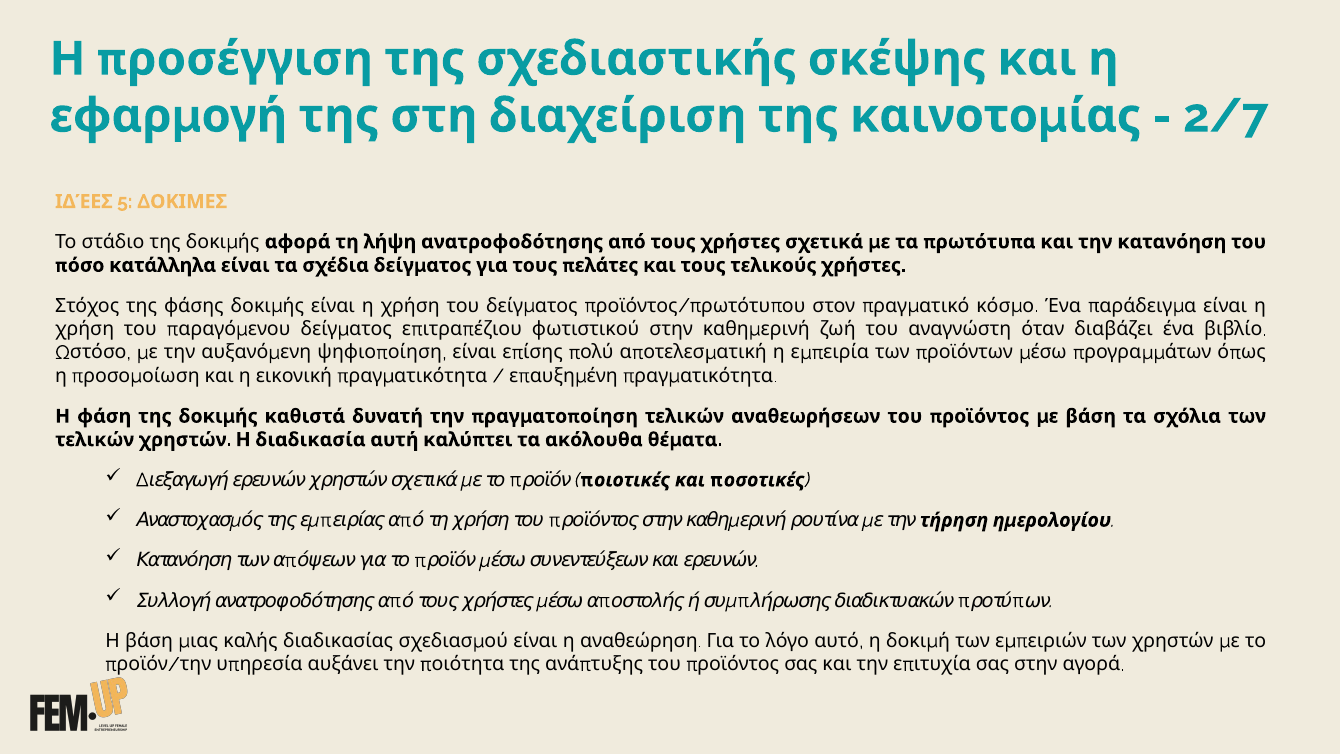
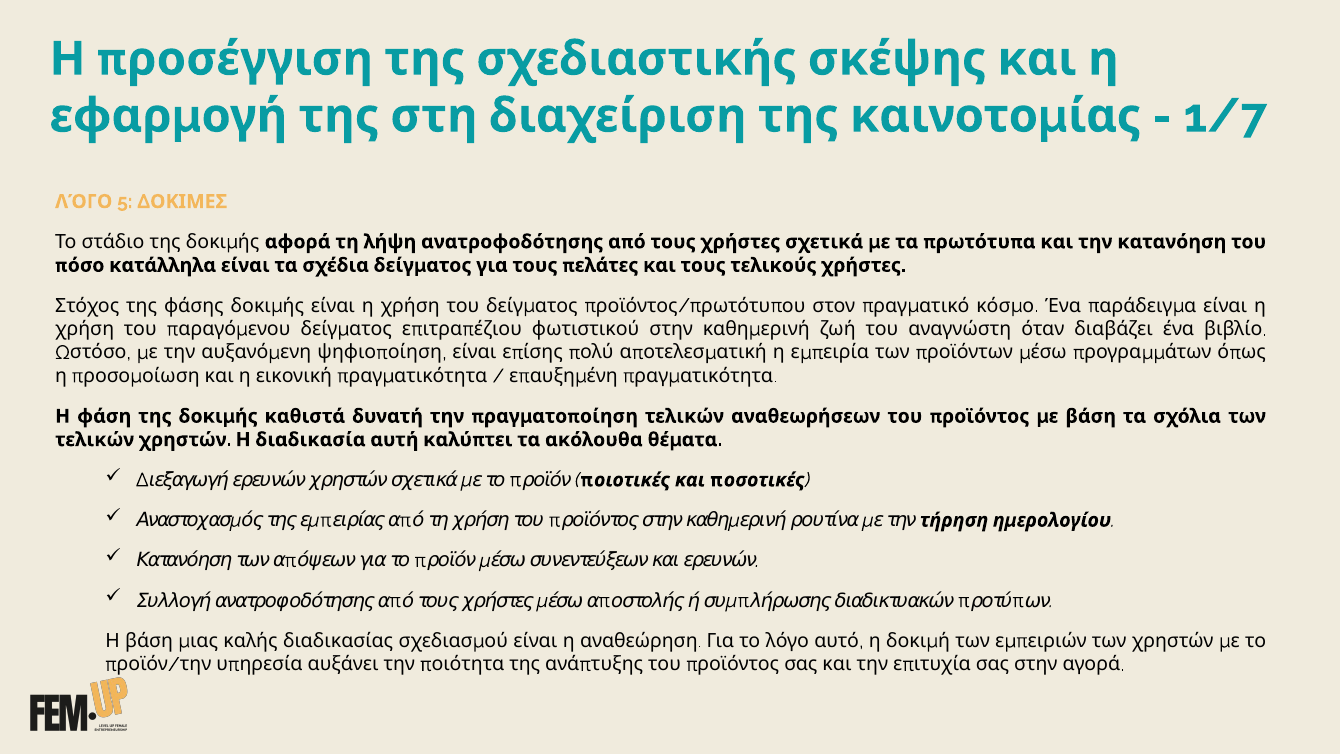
2/7: 2/7 -> 1/7 (1225, 116)
ΙΔΈΕΣ: ΙΔΈΕΣ -> ΛΌΓΟ (84, 202)
